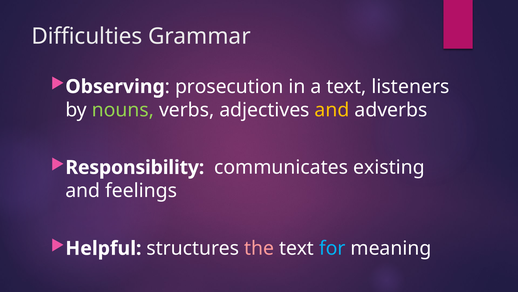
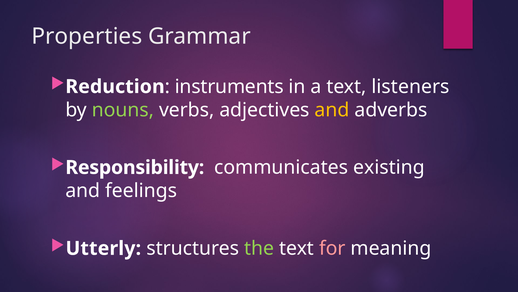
Difficulties: Difficulties -> Properties (87, 36)
Observing: Observing -> Reduction (115, 86)
prosecution: prosecution -> instruments (229, 86)
Helpful: Helpful -> Utterly (103, 248)
the colour: pink -> light green (259, 248)
for colour: light blue -> pink (332, 248)
